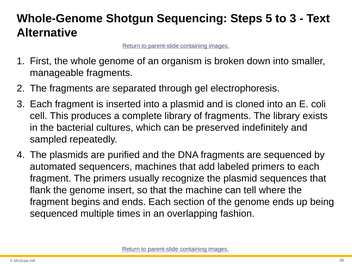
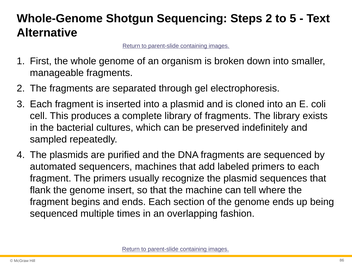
Steps 5: 5 -> 2 (269, 19)
to 3: 3 -> 5 (293, 19)
